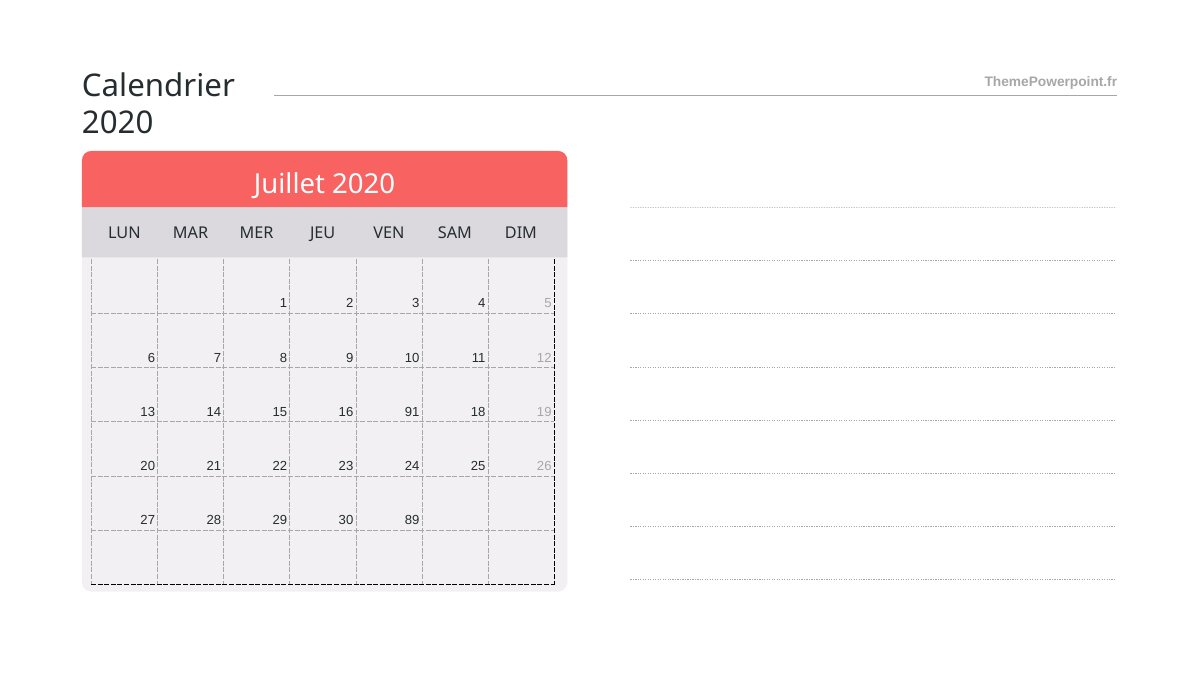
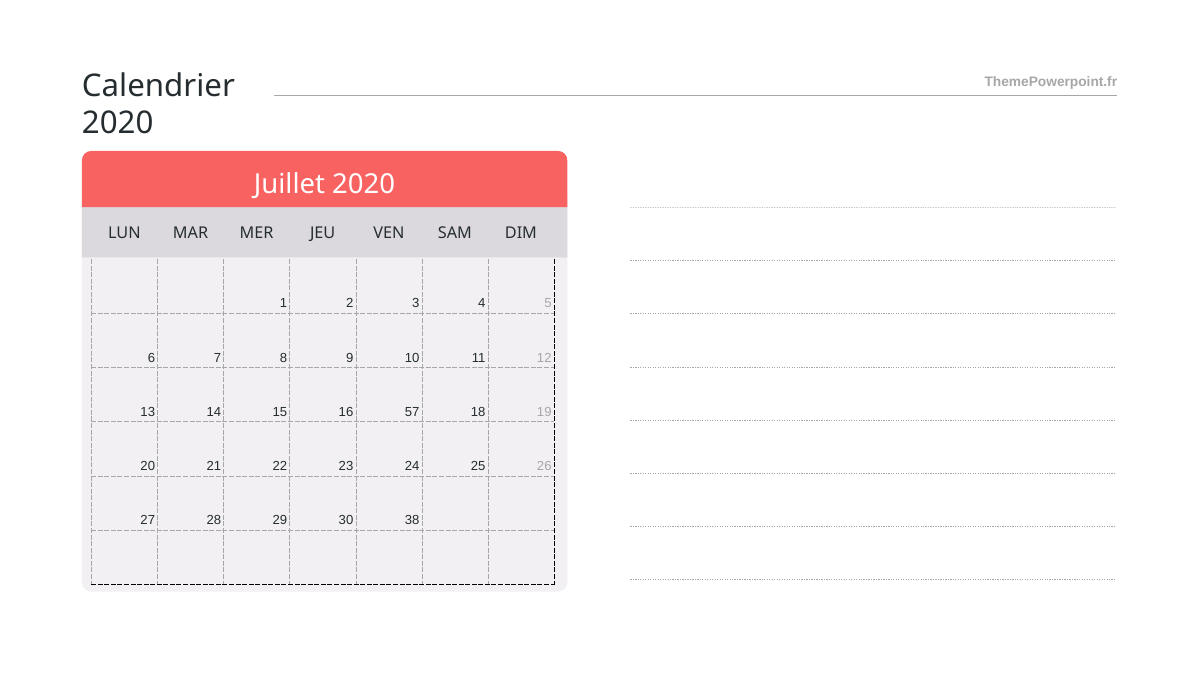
91: 91 -> 57 (412, 412)
89: 89 -> 38 (412, 521)
